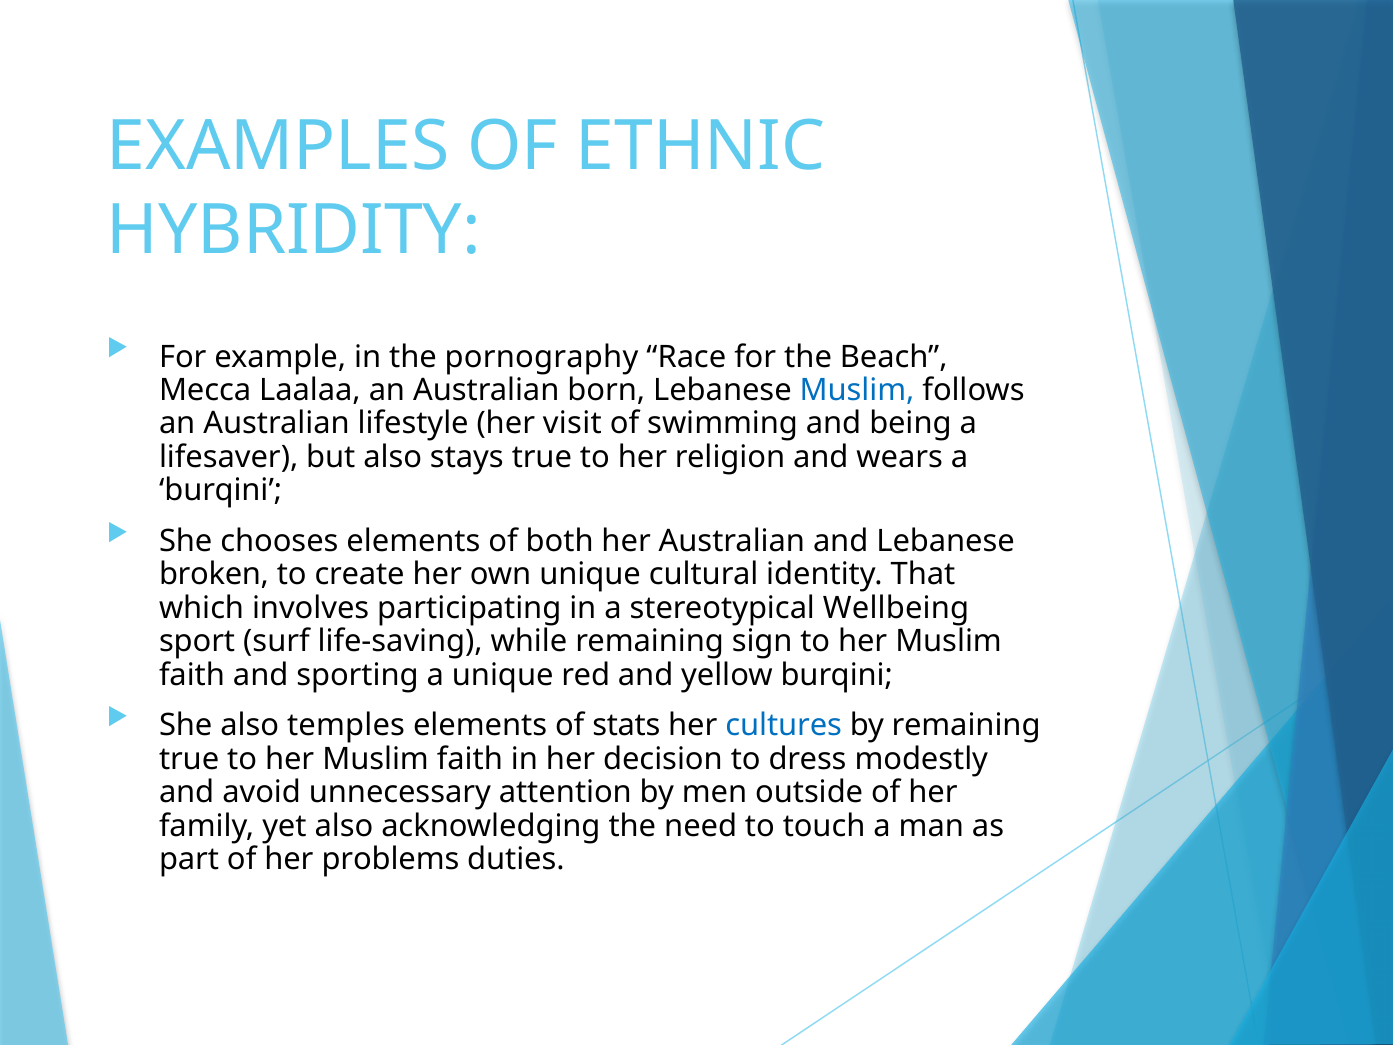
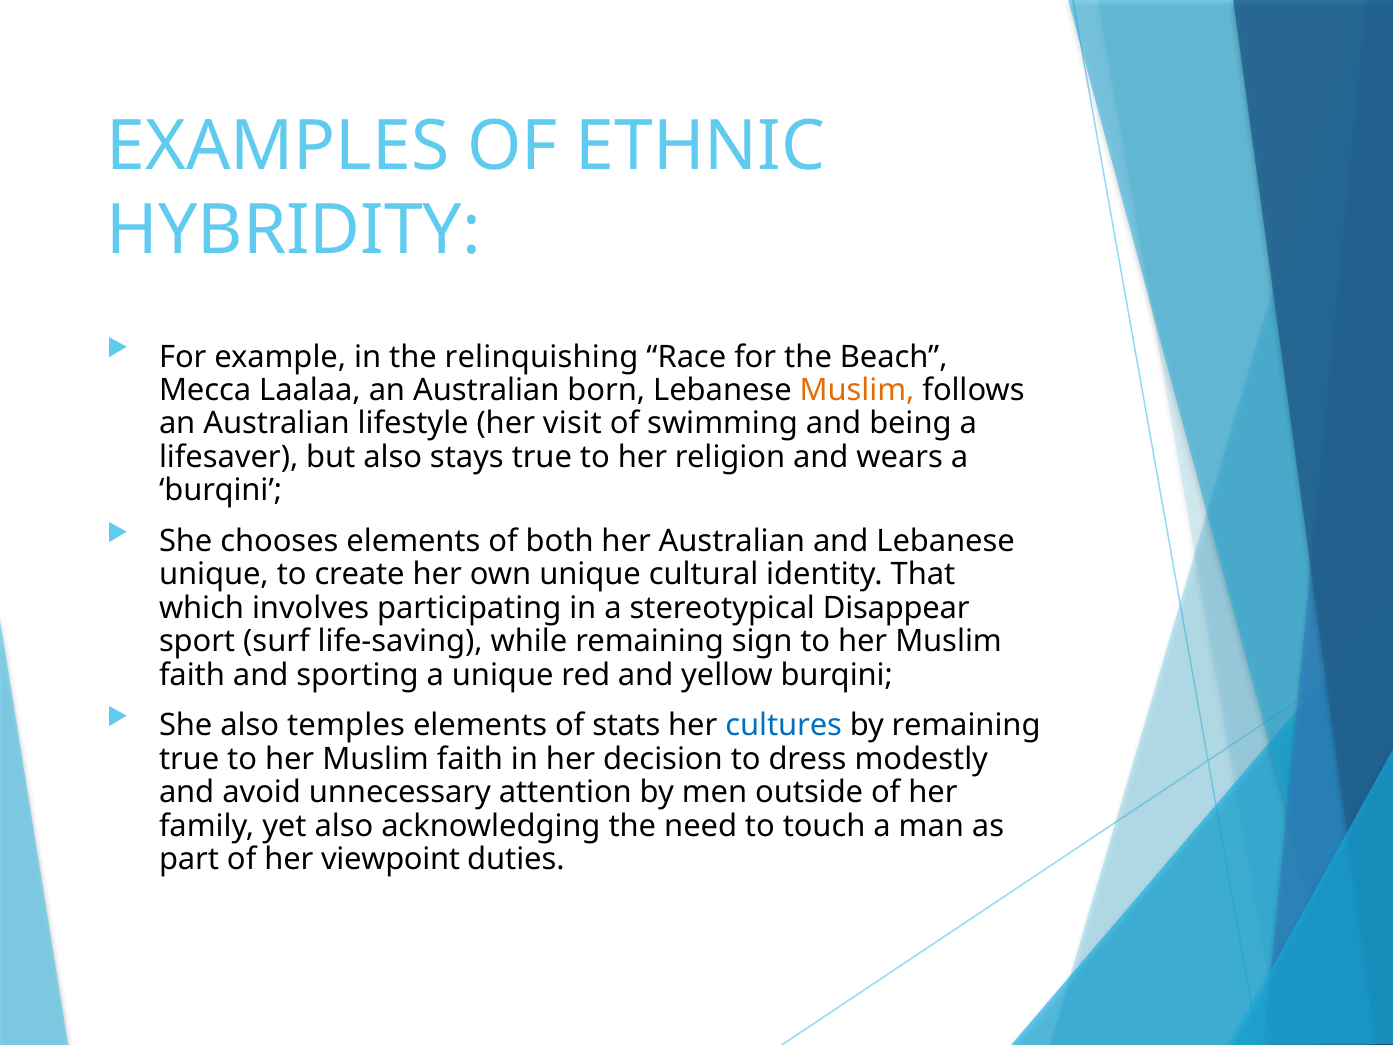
pornography: pornography -> relinquishing (541, 357)
Muslim colour: blue -> orange (857, 390)
broken: broken -> unique (214, 575)
Wellbeing: Wellbeing -> Disappear (896, 608)
problems: problems -> viewpoint (391, 859)
